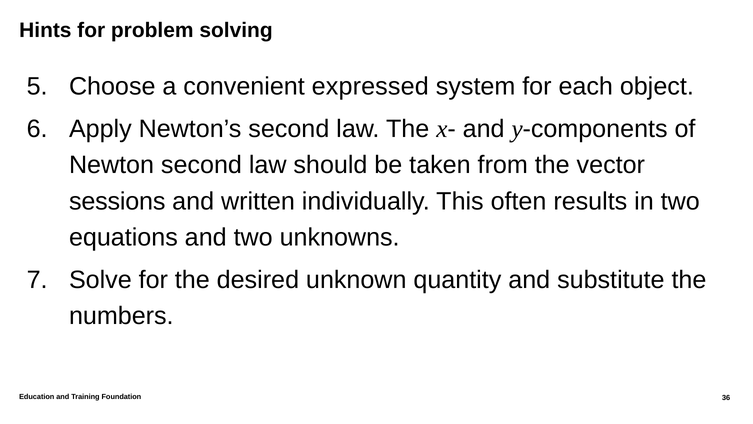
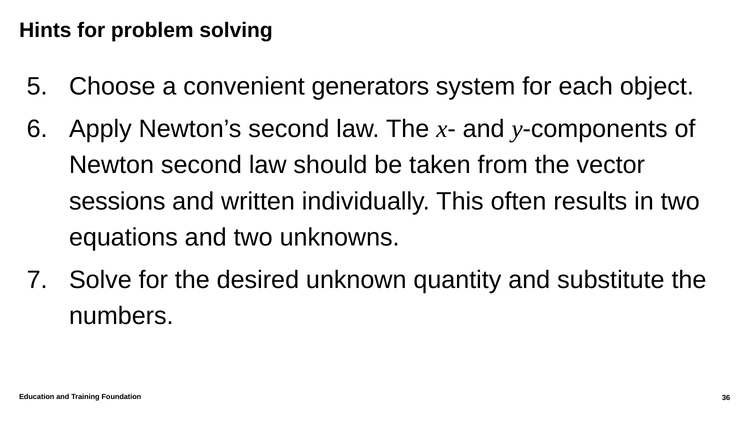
expressed: expressed -> generators (370, 86)
